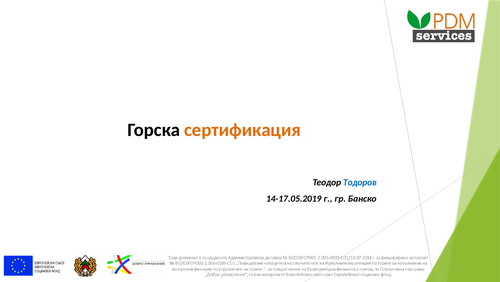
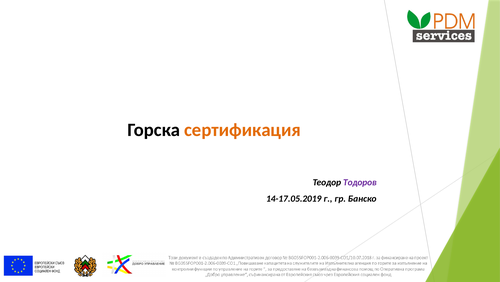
Тодоров colour: blue -> purple (360, 182)
